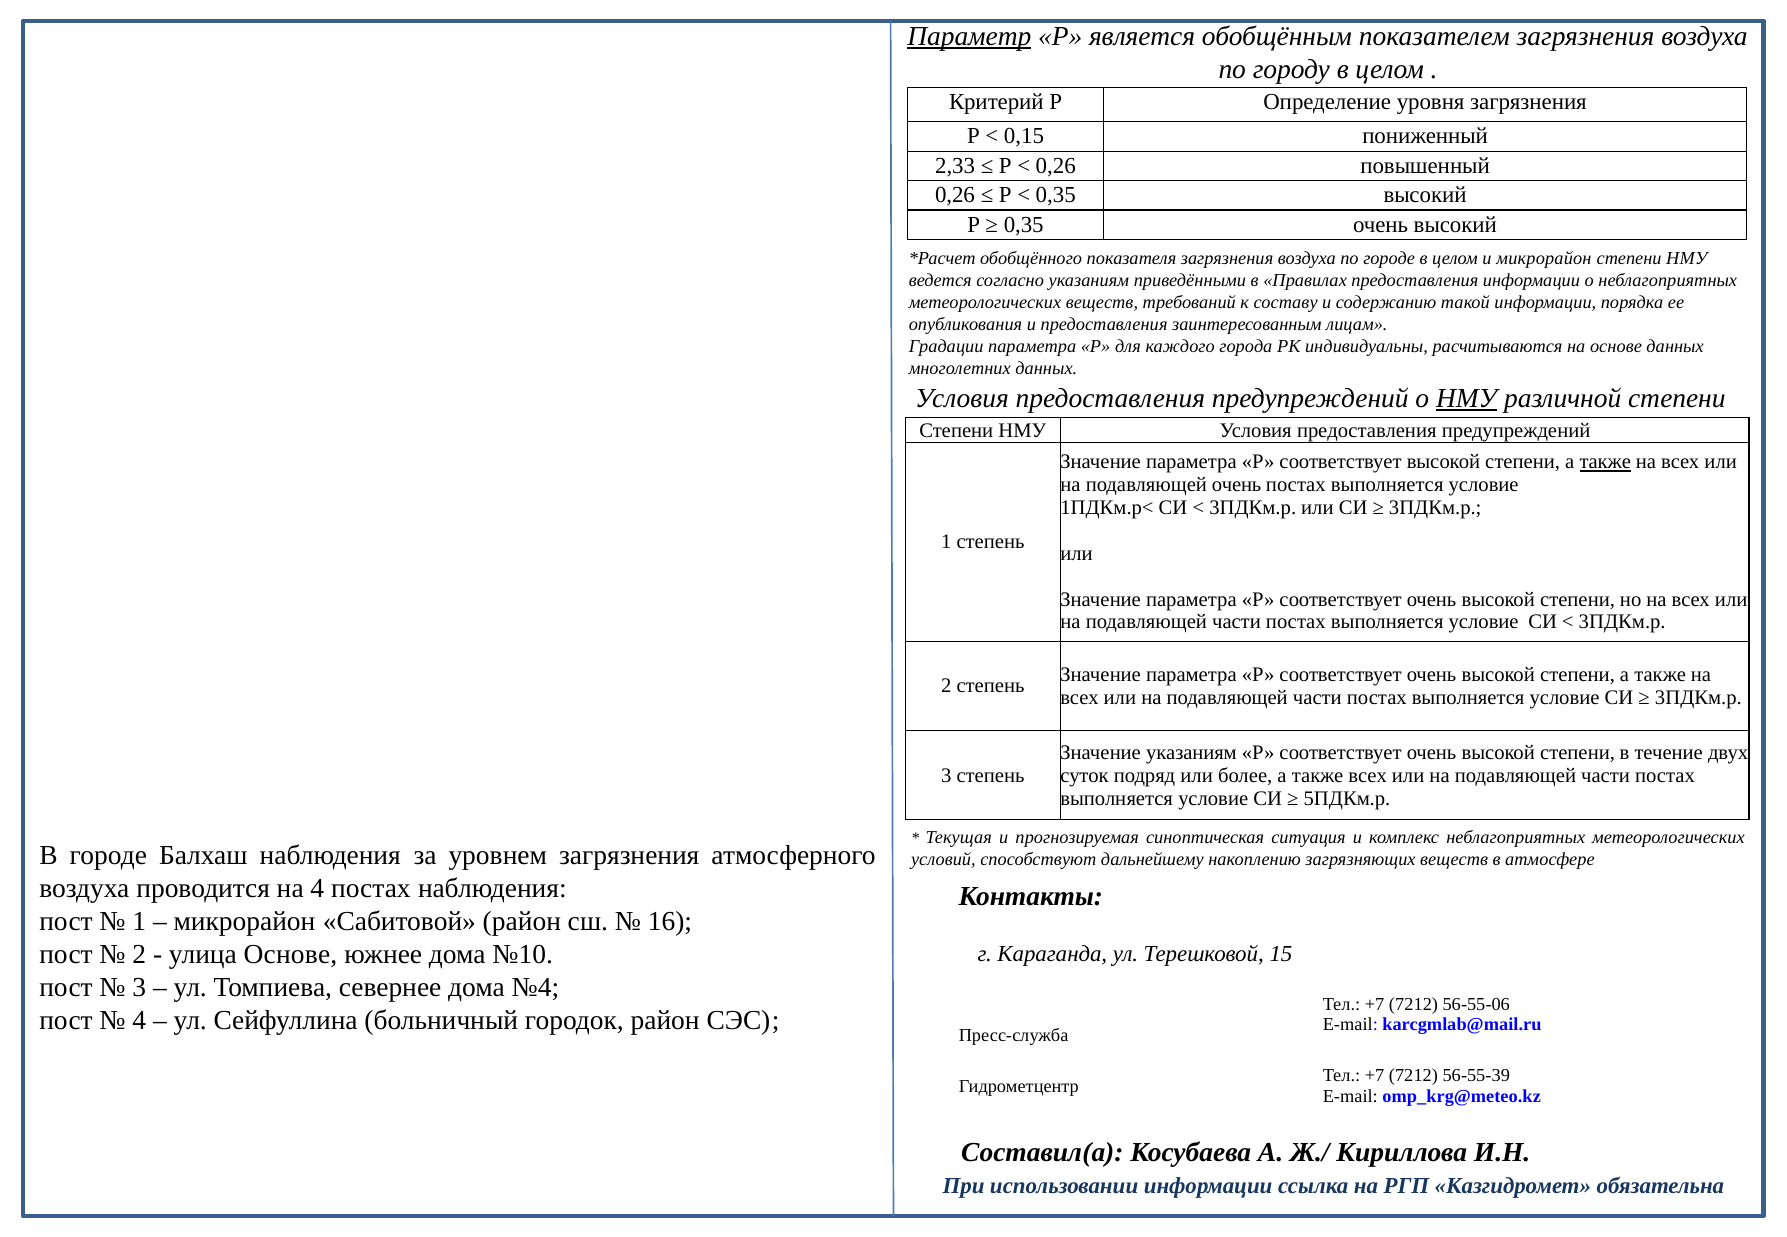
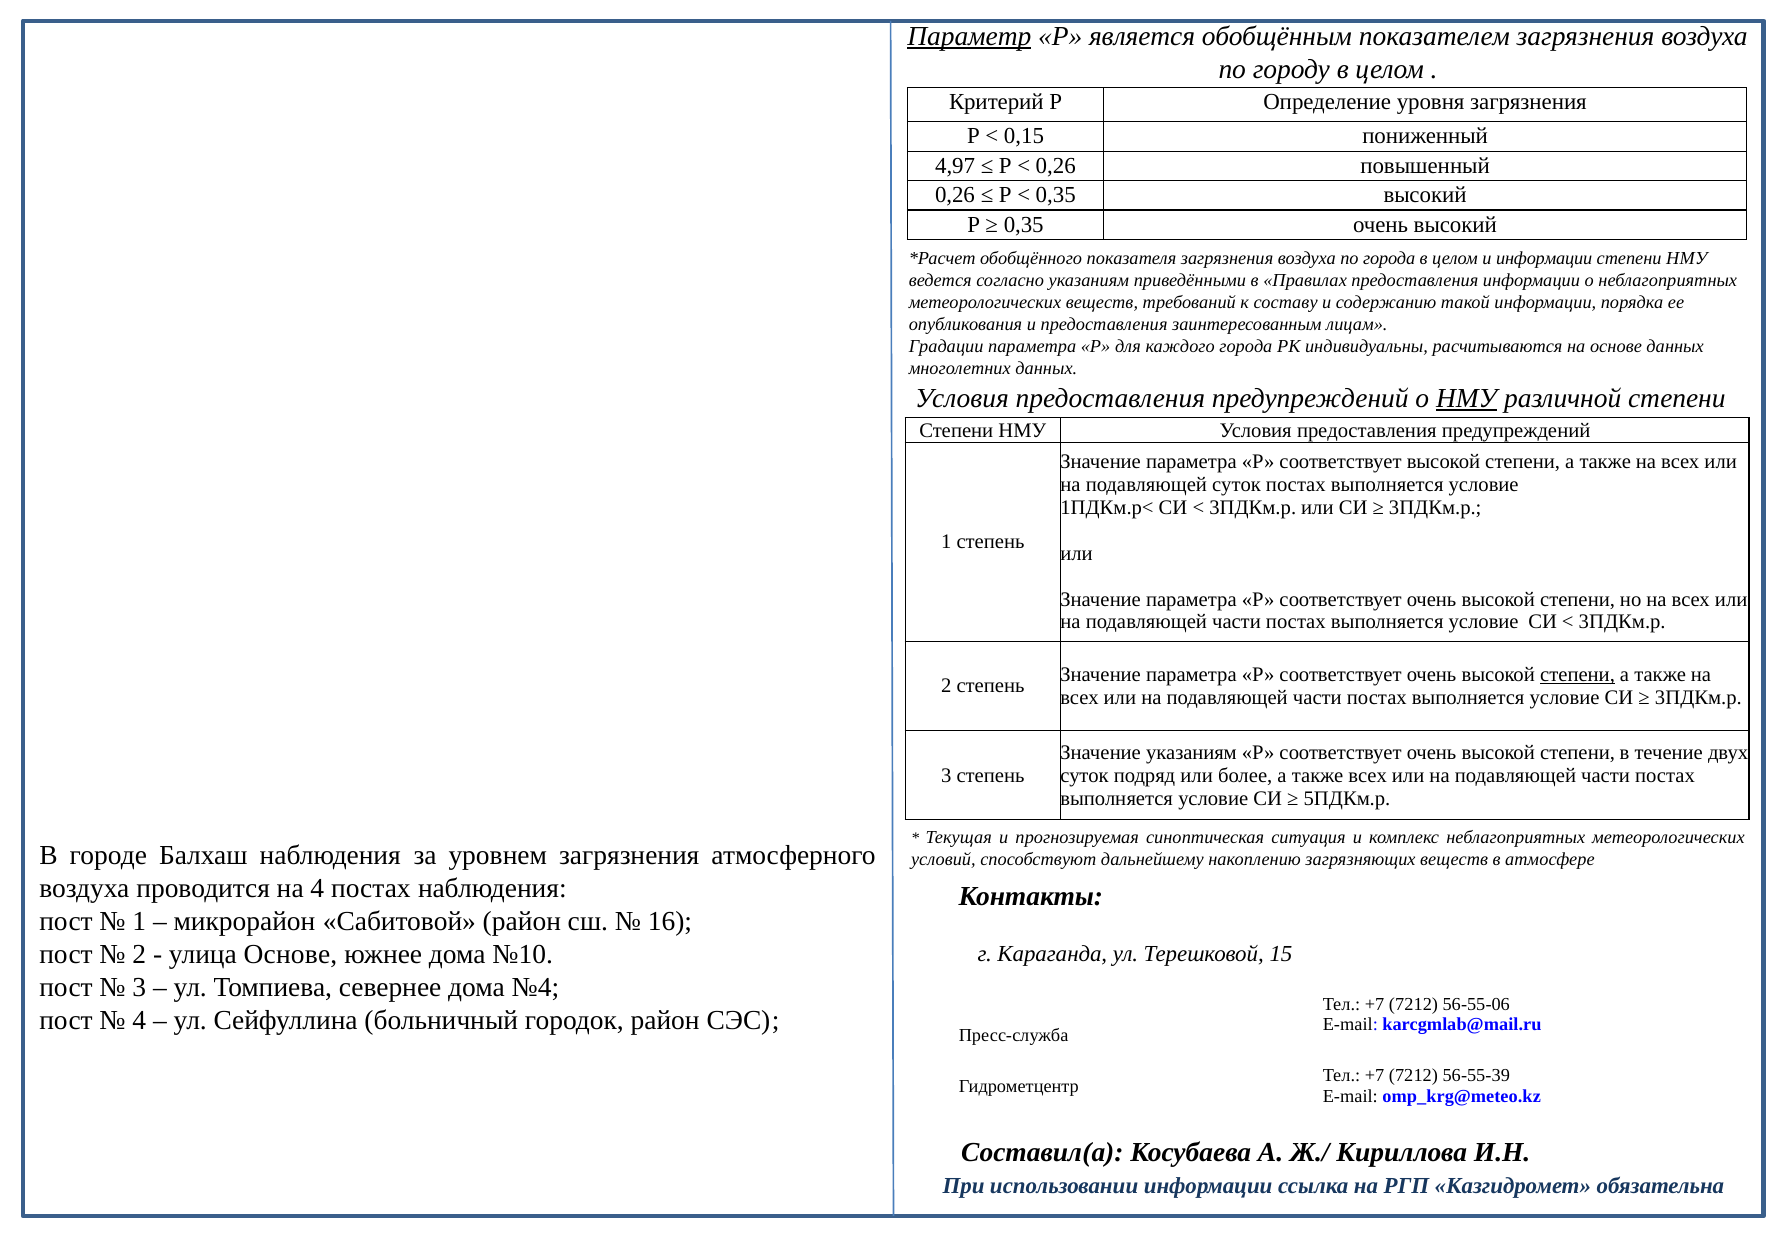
2,33: 2,33 -> 4,97 (955, 166)
по городе: городе -> города (1389, 259)
и микрорайон: микрорайон -> информации (1544, 259)
также underline: present -> none (1605, 462)
подавляющей очень: очень -> суток (1236, 485)
степени underline: none -> present (1578, 675)
